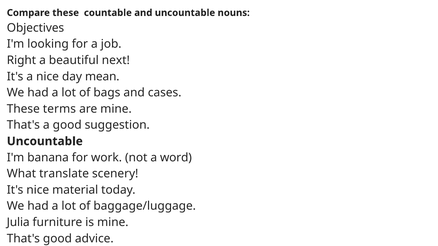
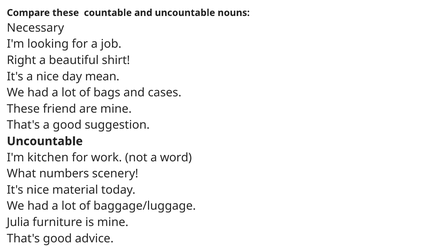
Objectives: Objectives -> Necessary (35, 28)
next: next -> shirt (116, 60)
terms: terms -> friend (60, 109)
banana: banana -> kitchen (48, 158)
translate: translate -> numbers (64, 174)
